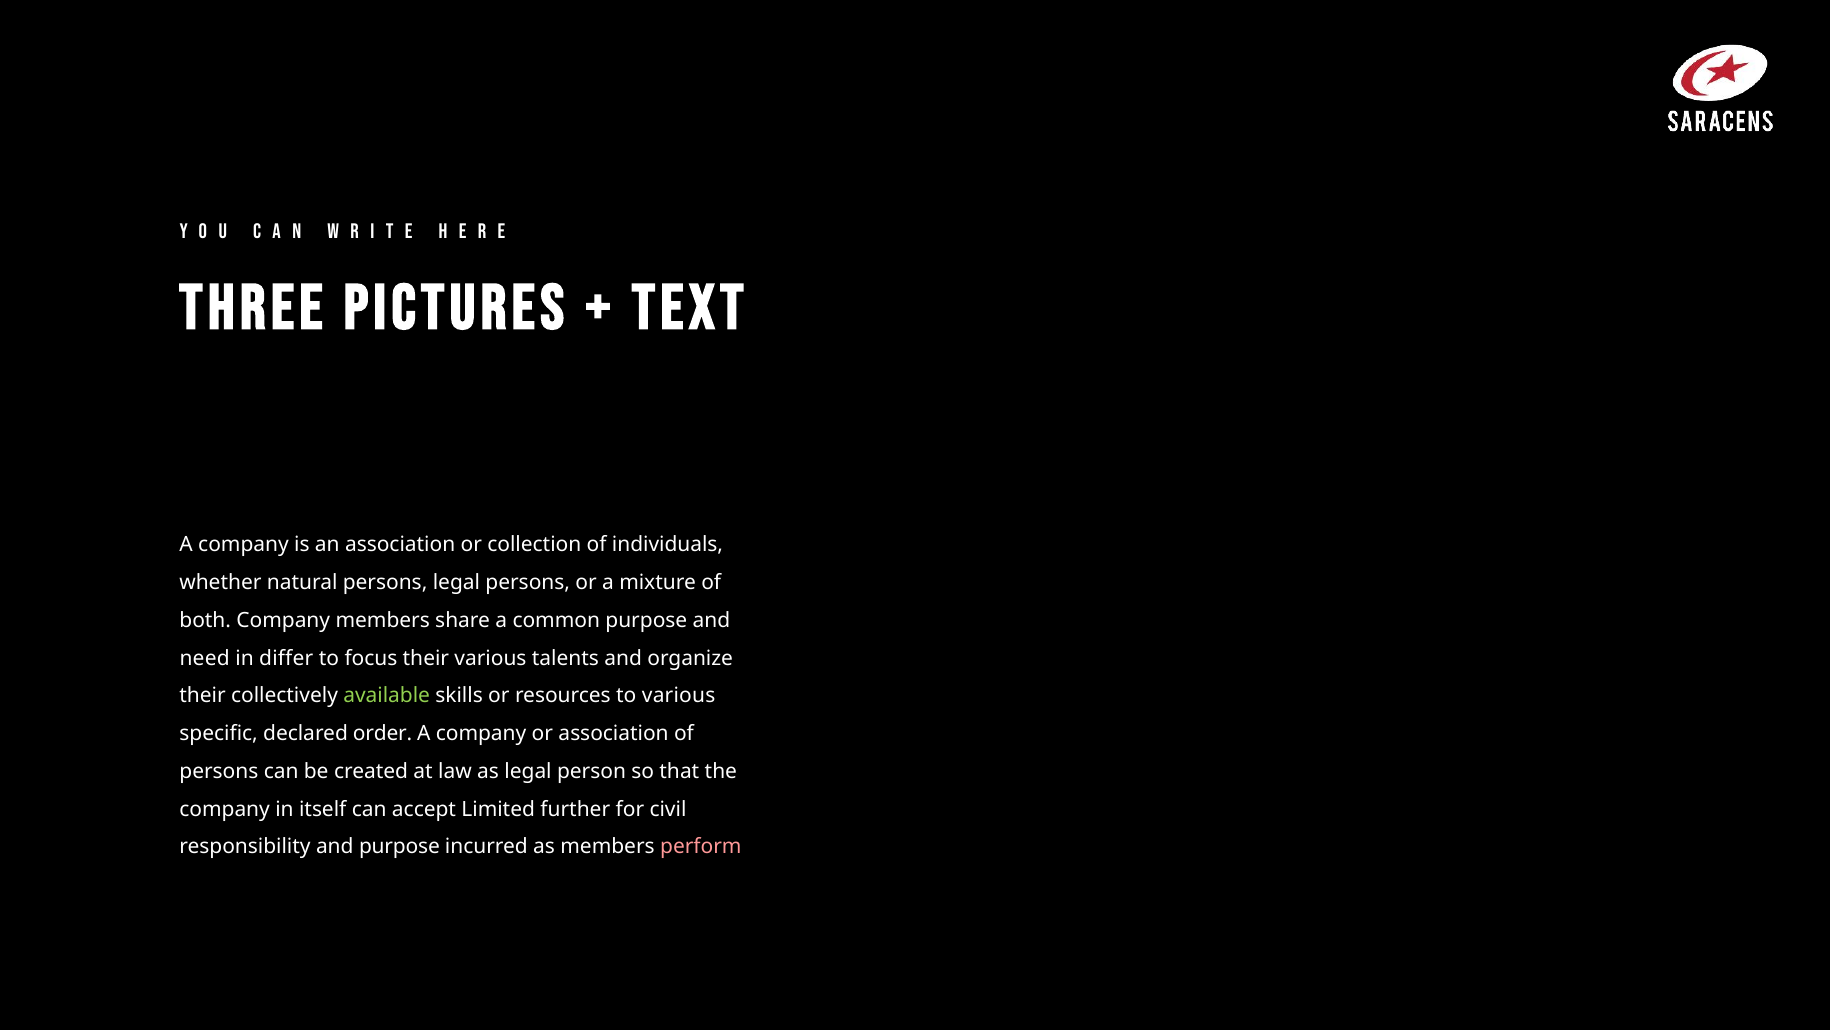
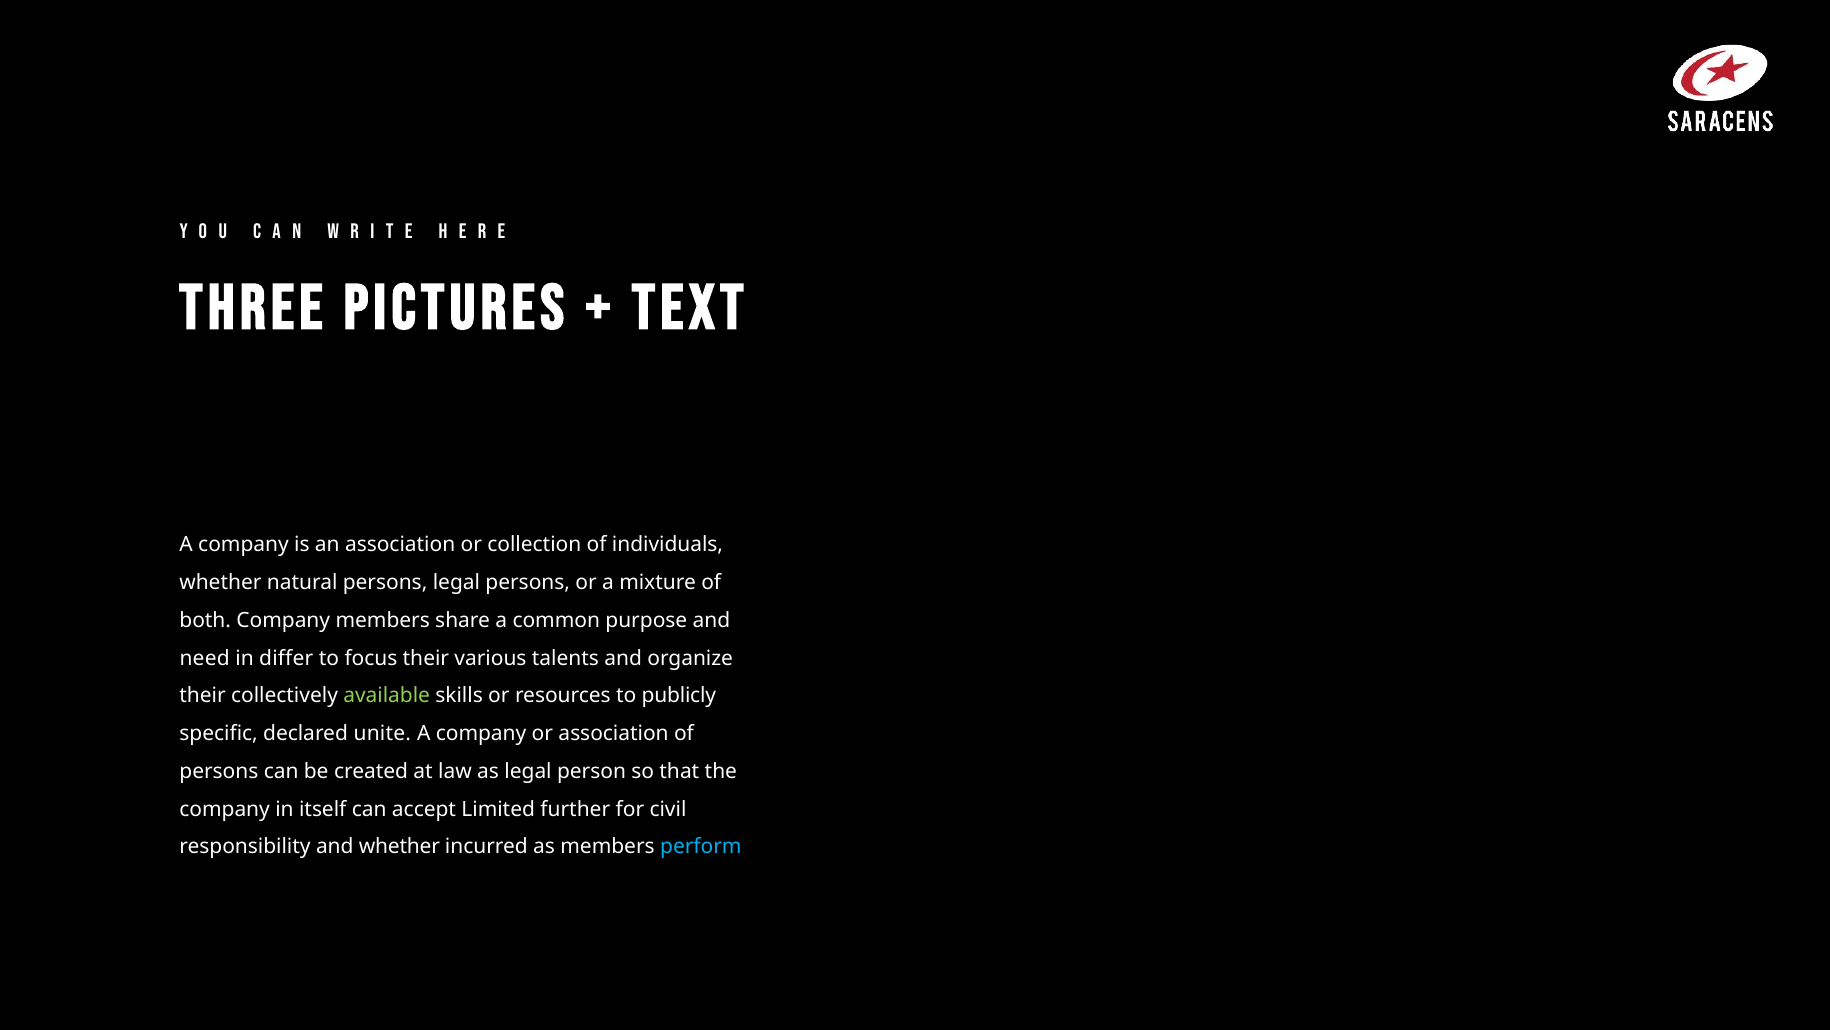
to various: various -> publicly (679, 696)
order: order -> unite (382, 733)
and purpose: purpose -> whether (399, 847)
perform colour: pink -> light blue (701, 847)
